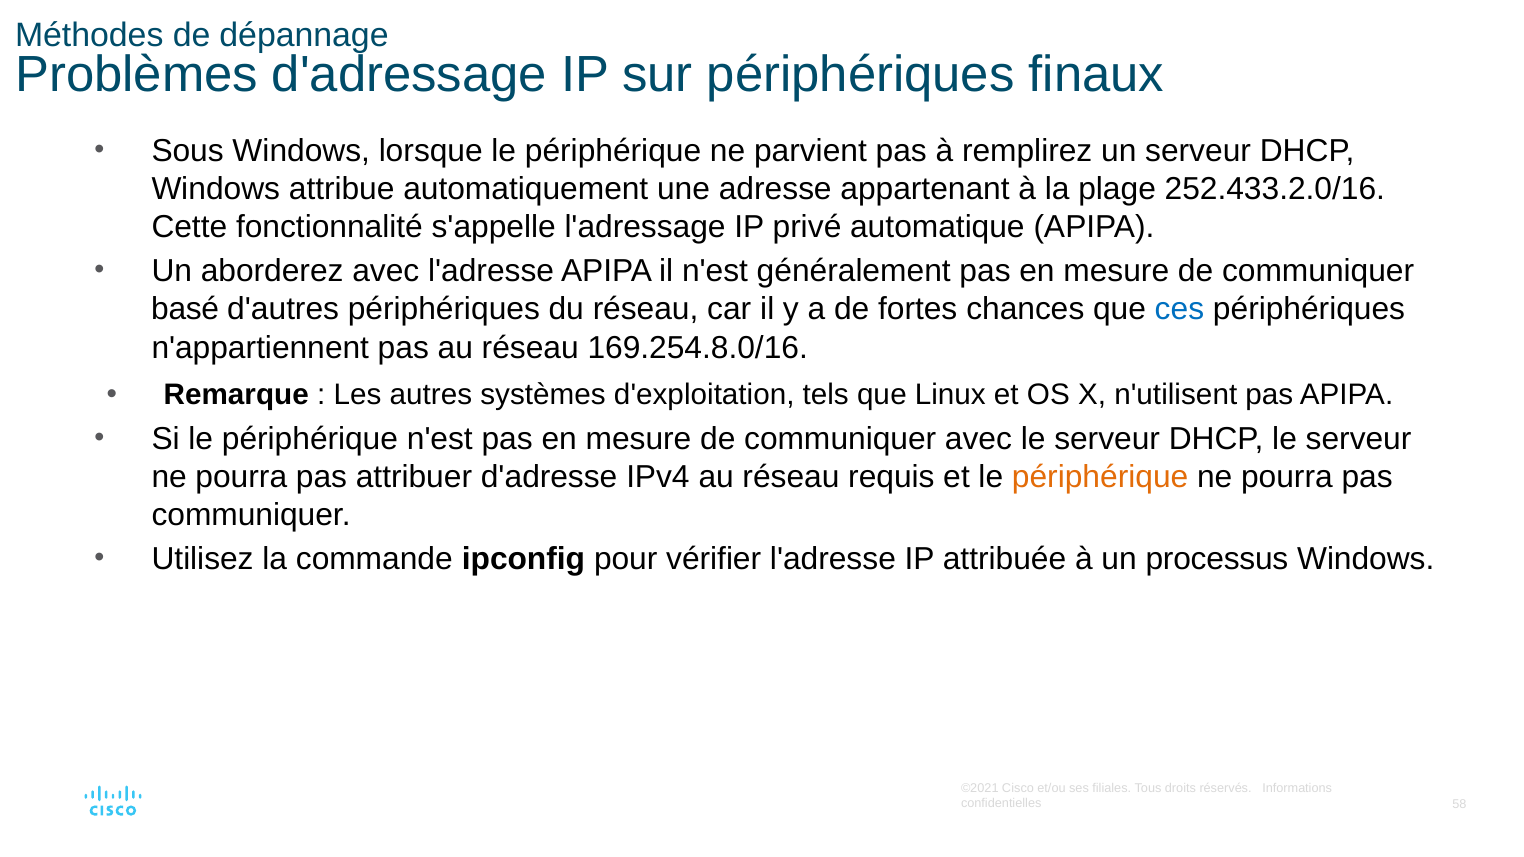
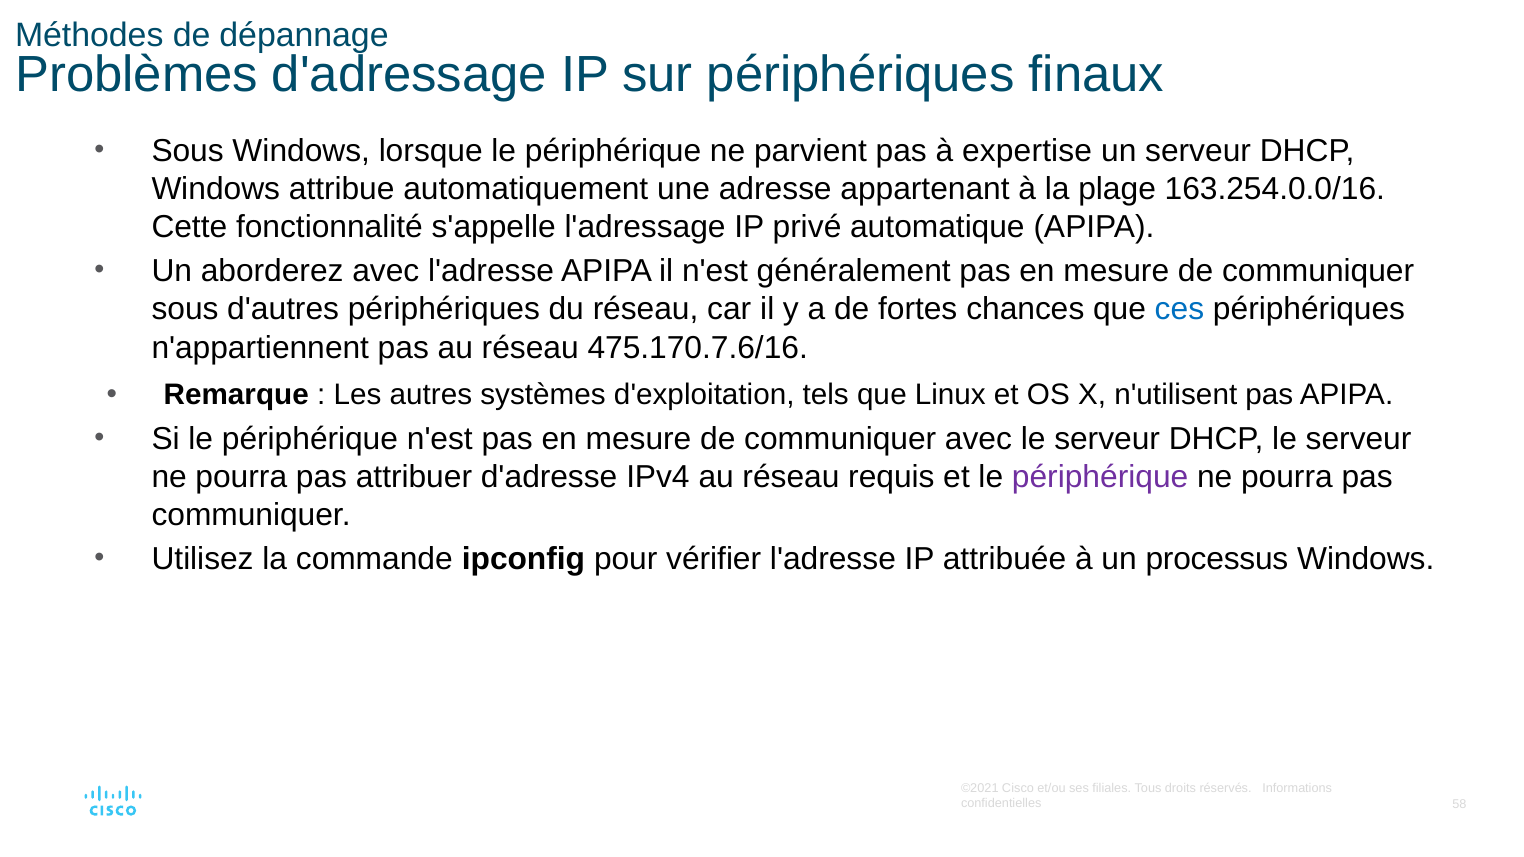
remplirez: remplirez -> expertise (1027, 151)
252.433.2.0/16: 252.433.2.0/16 -> 163.254.0.0/16 (1275, 189)
basé: basé -> sous (185, 310)
169.254.8.0/16: 169.254.8.0/16 -> 475.170.7.6/16 (698, 348)
périphérique colour: orange -> purple (1100, 477)
